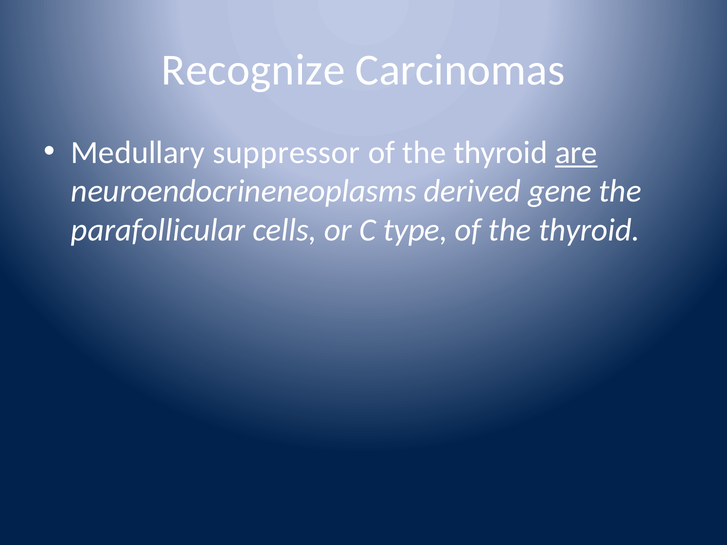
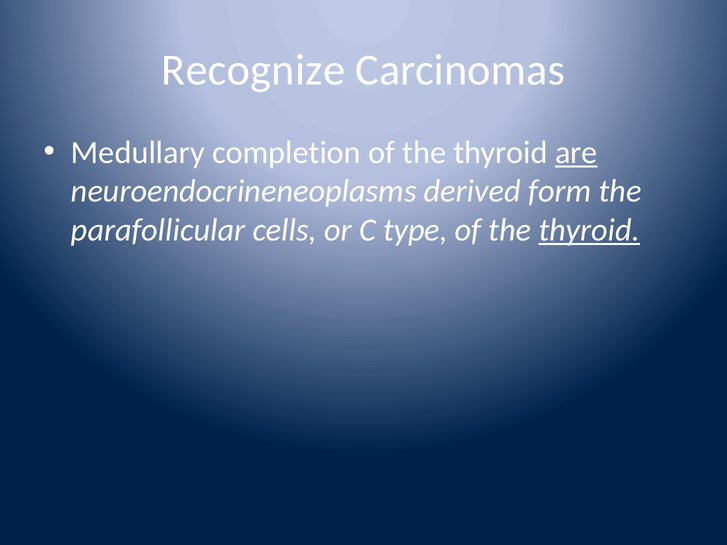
suppressor: suppressor -> completion (287, 153)
gene: gene -> form (560, 191)
thyroid underline: none -> present (589, 230)
